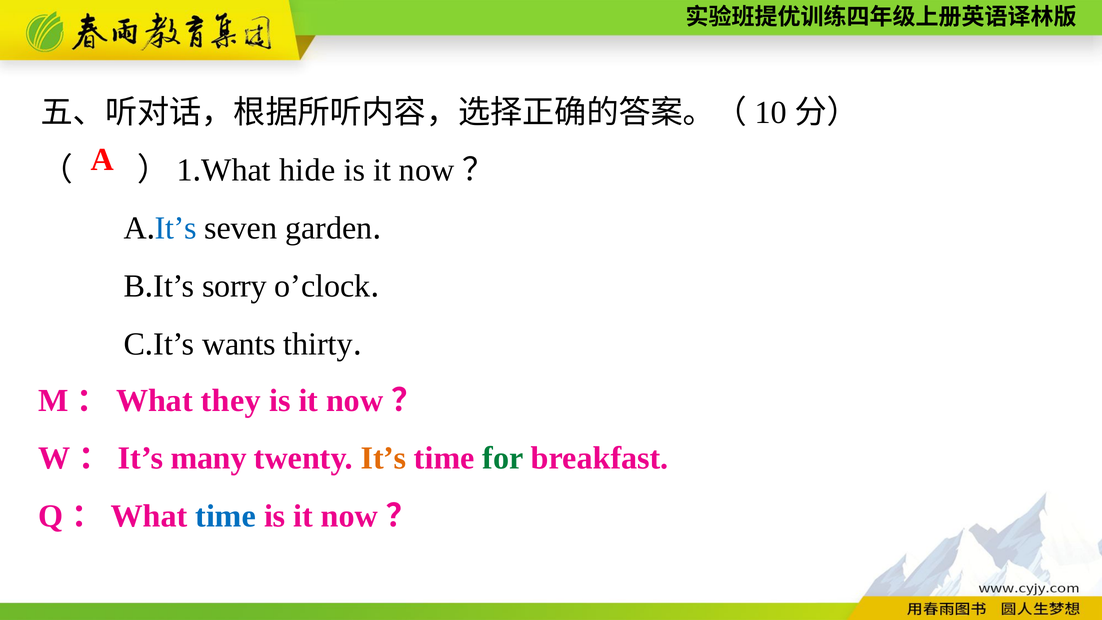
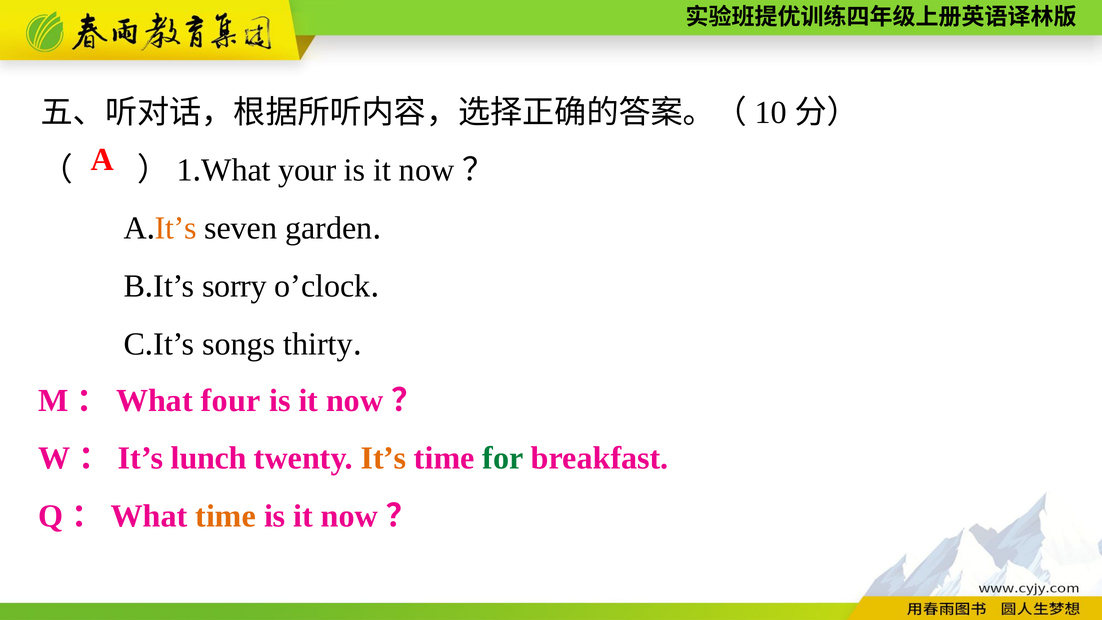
hide: hide -> your (307, 170)
It’s colour: blue -> orange (176, 228)
wants: wants -> songs (239, 344)
they: they -> four (231, 400)
many: many -> lunch (209, 458)
time colour: blue -> orange (226, 516)
